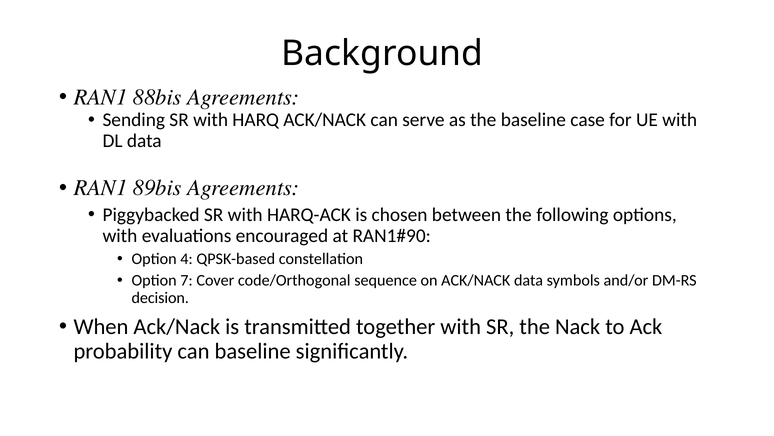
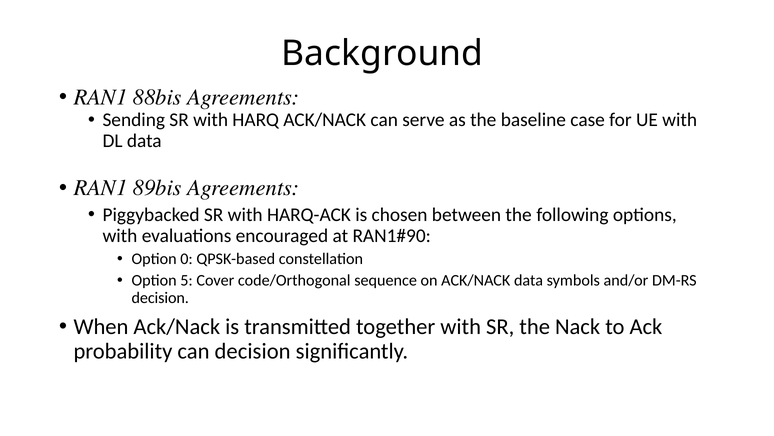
4: 4 -> 0 (187, 258)
7: 7 -> 5 (187, 280)
can baseline: baseline -> decision (253, 351)
